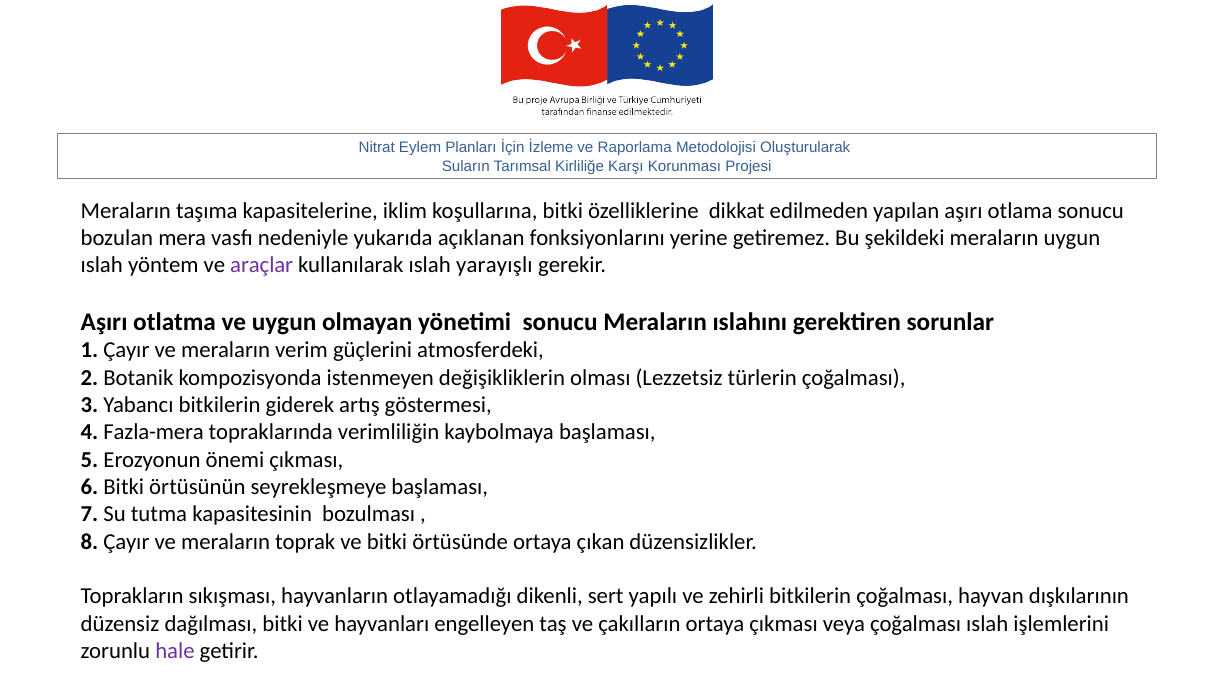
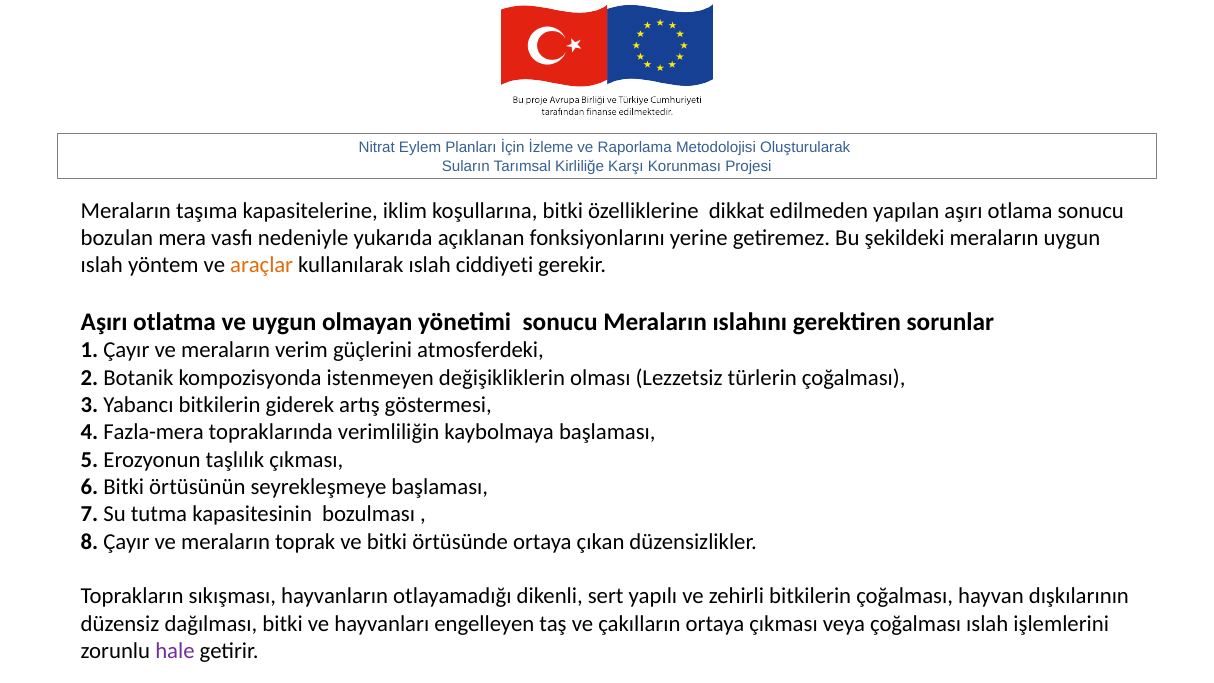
araçlar colour: purple -> orange (262, 265)
yarayışlı: yarayışlı -> ciddiyeti (495, 265)
önemi: önemi -> taşlılık (235, 460)
